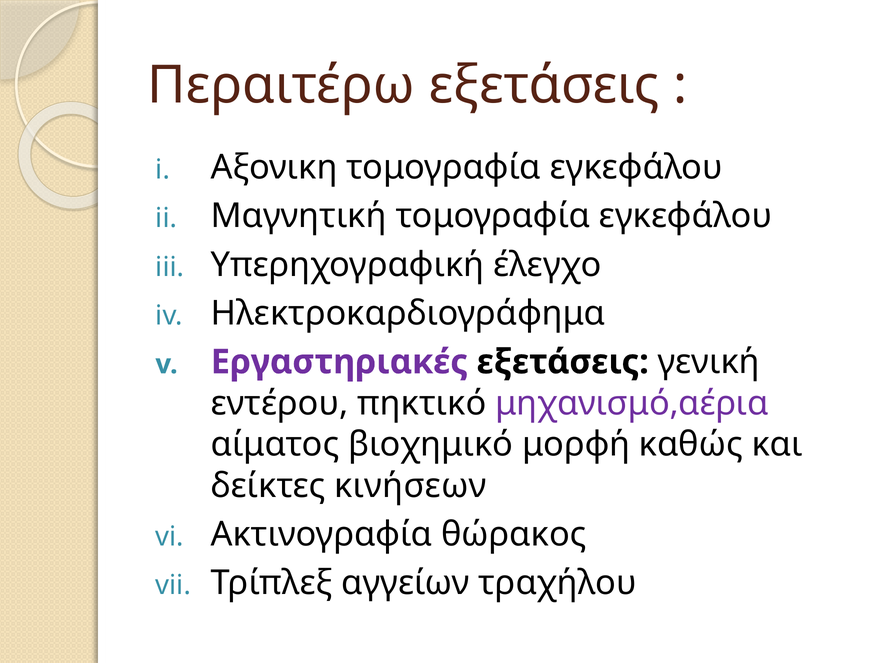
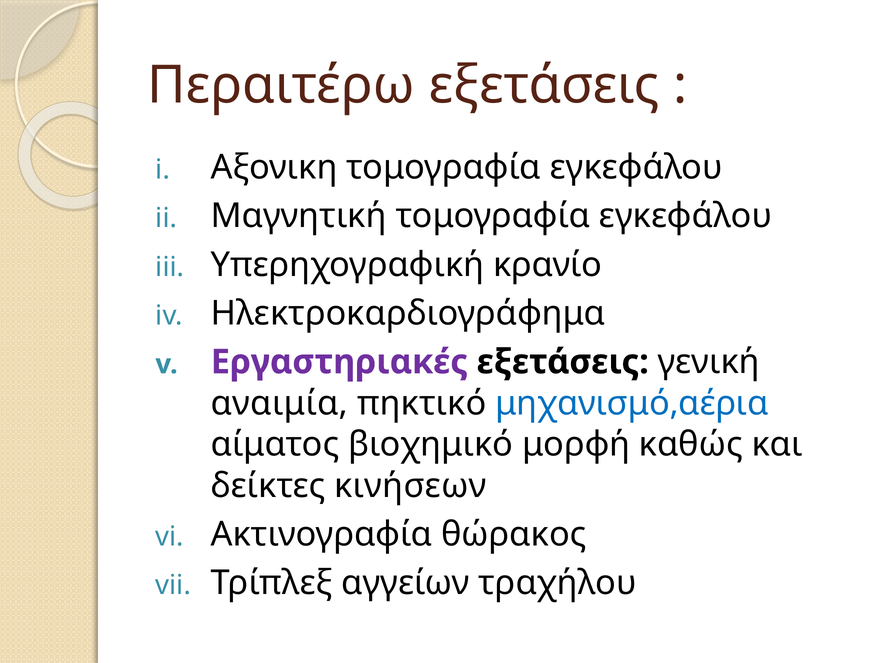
έλεγχο: έλεγχο -> κρανίο (548, 265)
εντέρου: εντέρου -> αναιμία (279, 403)
μηχανισμό,αέρια colour: purple -> blue (632, 403)
